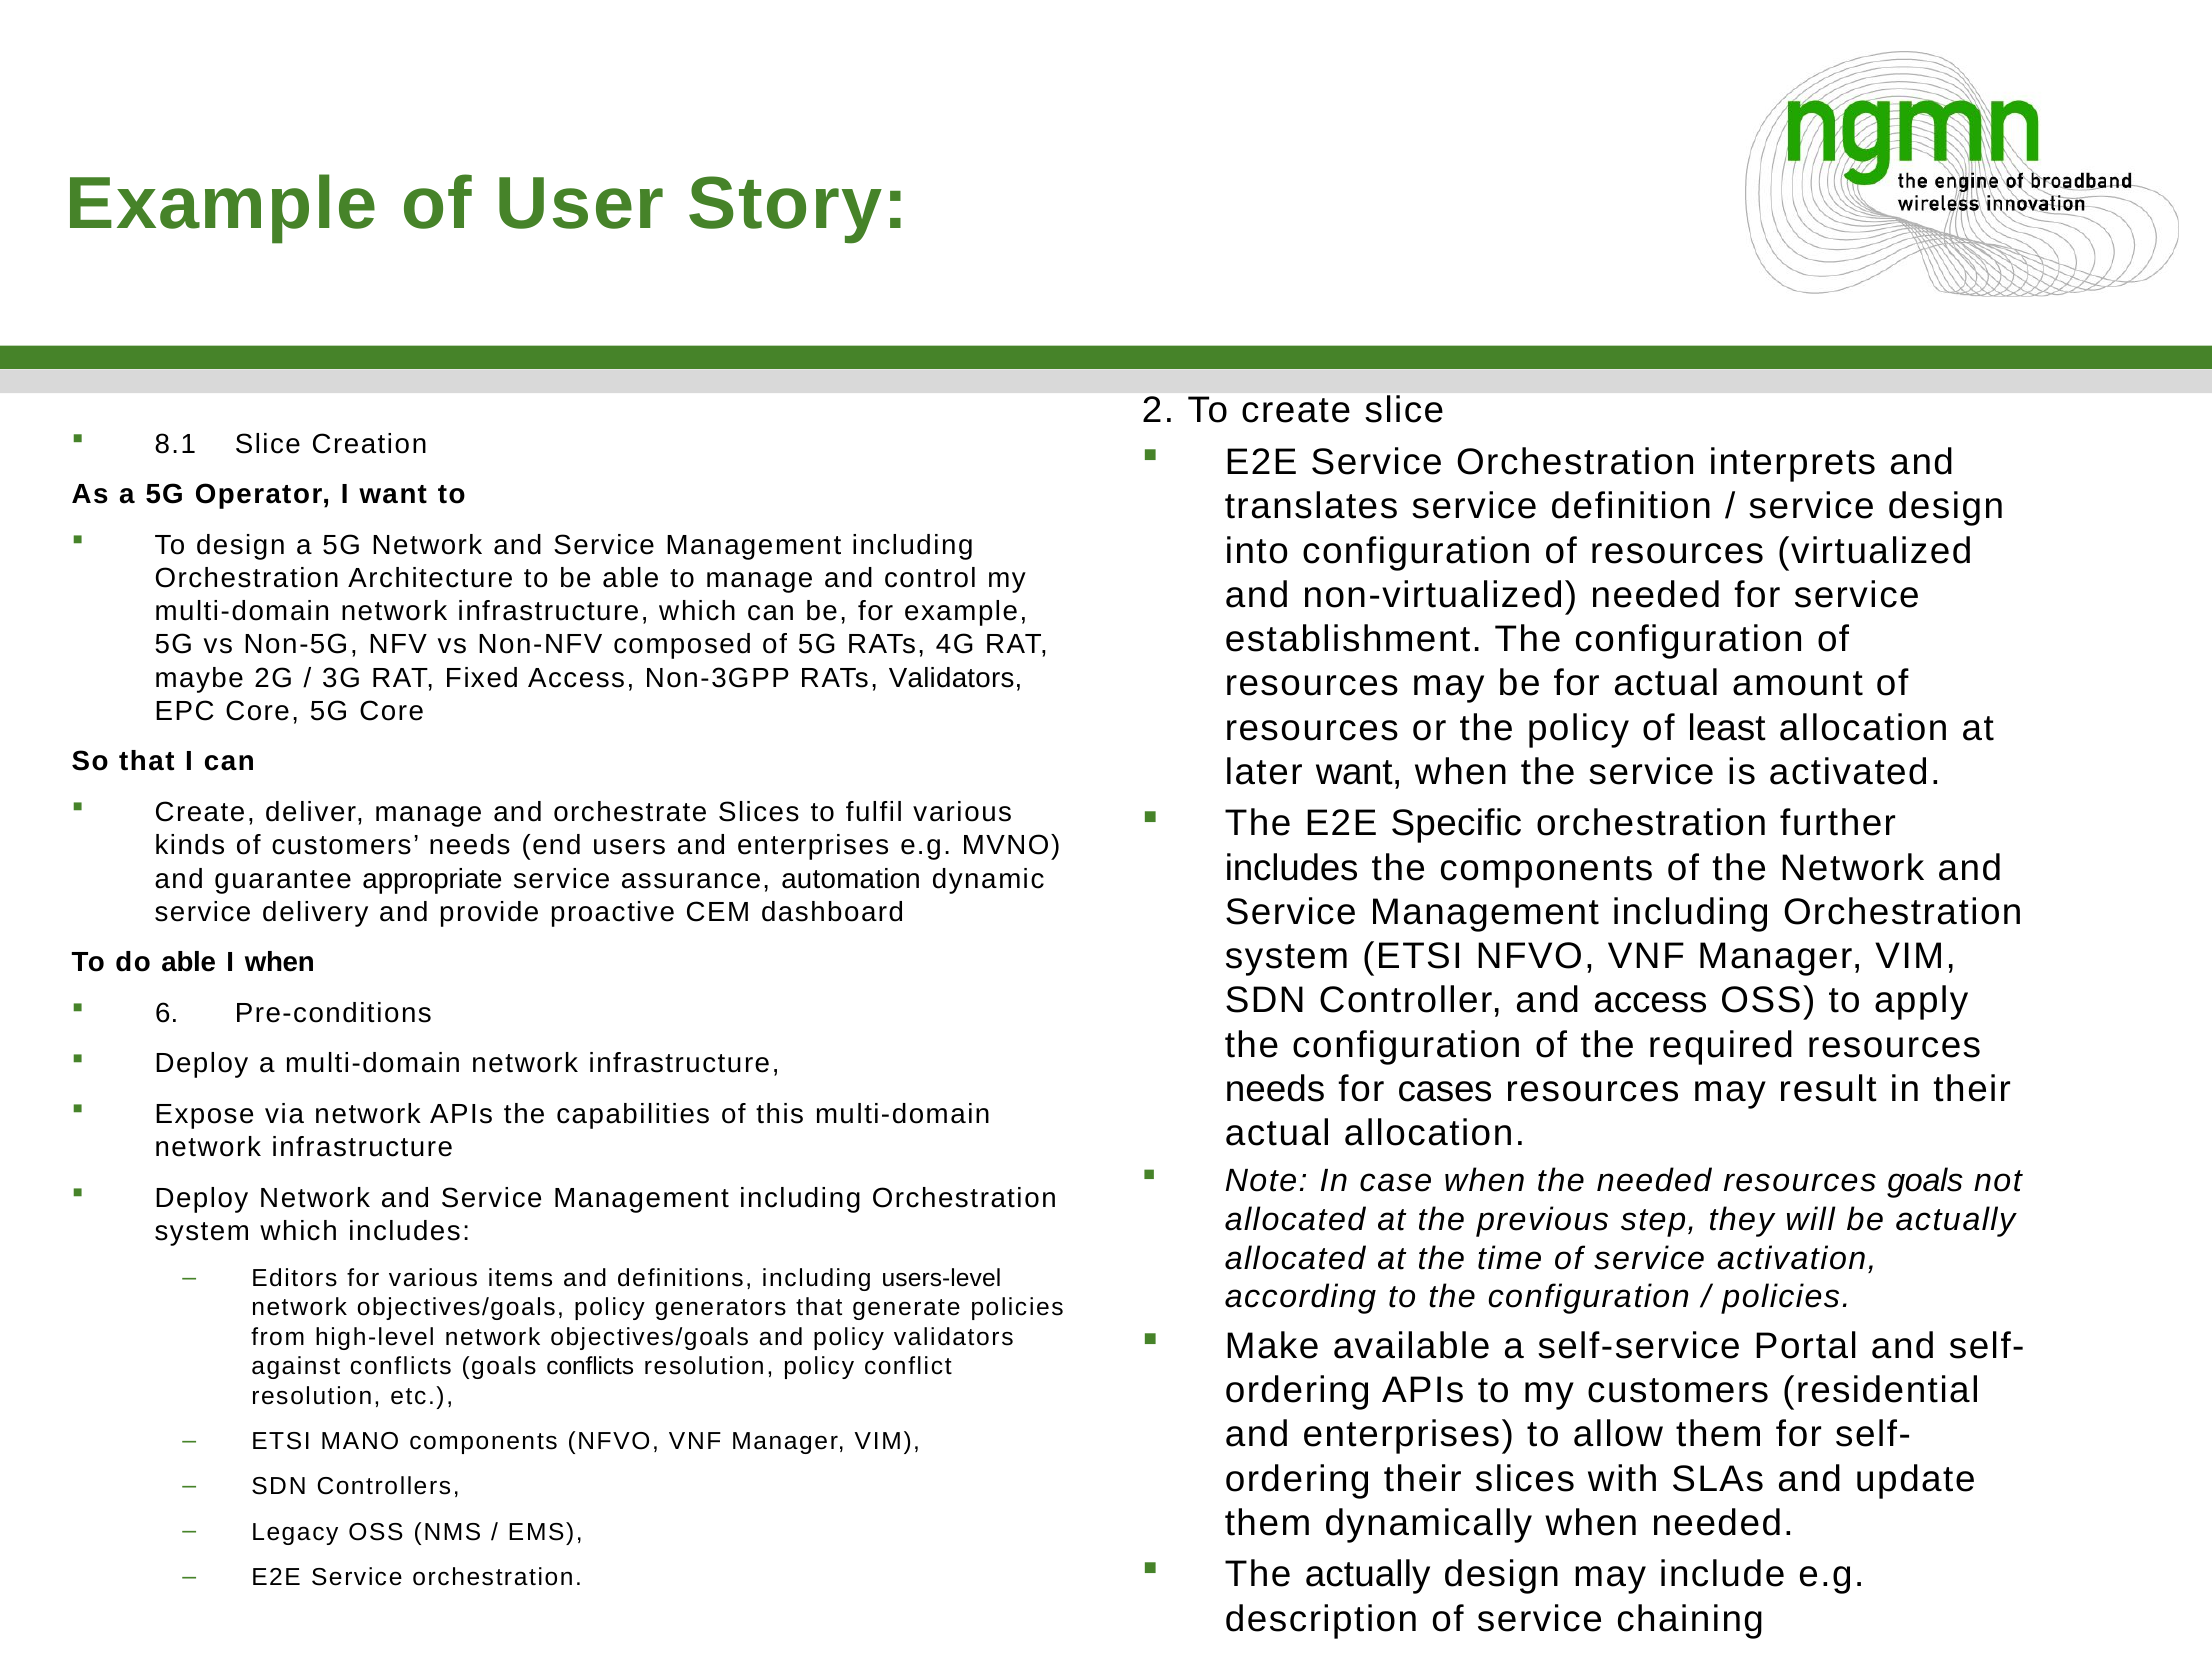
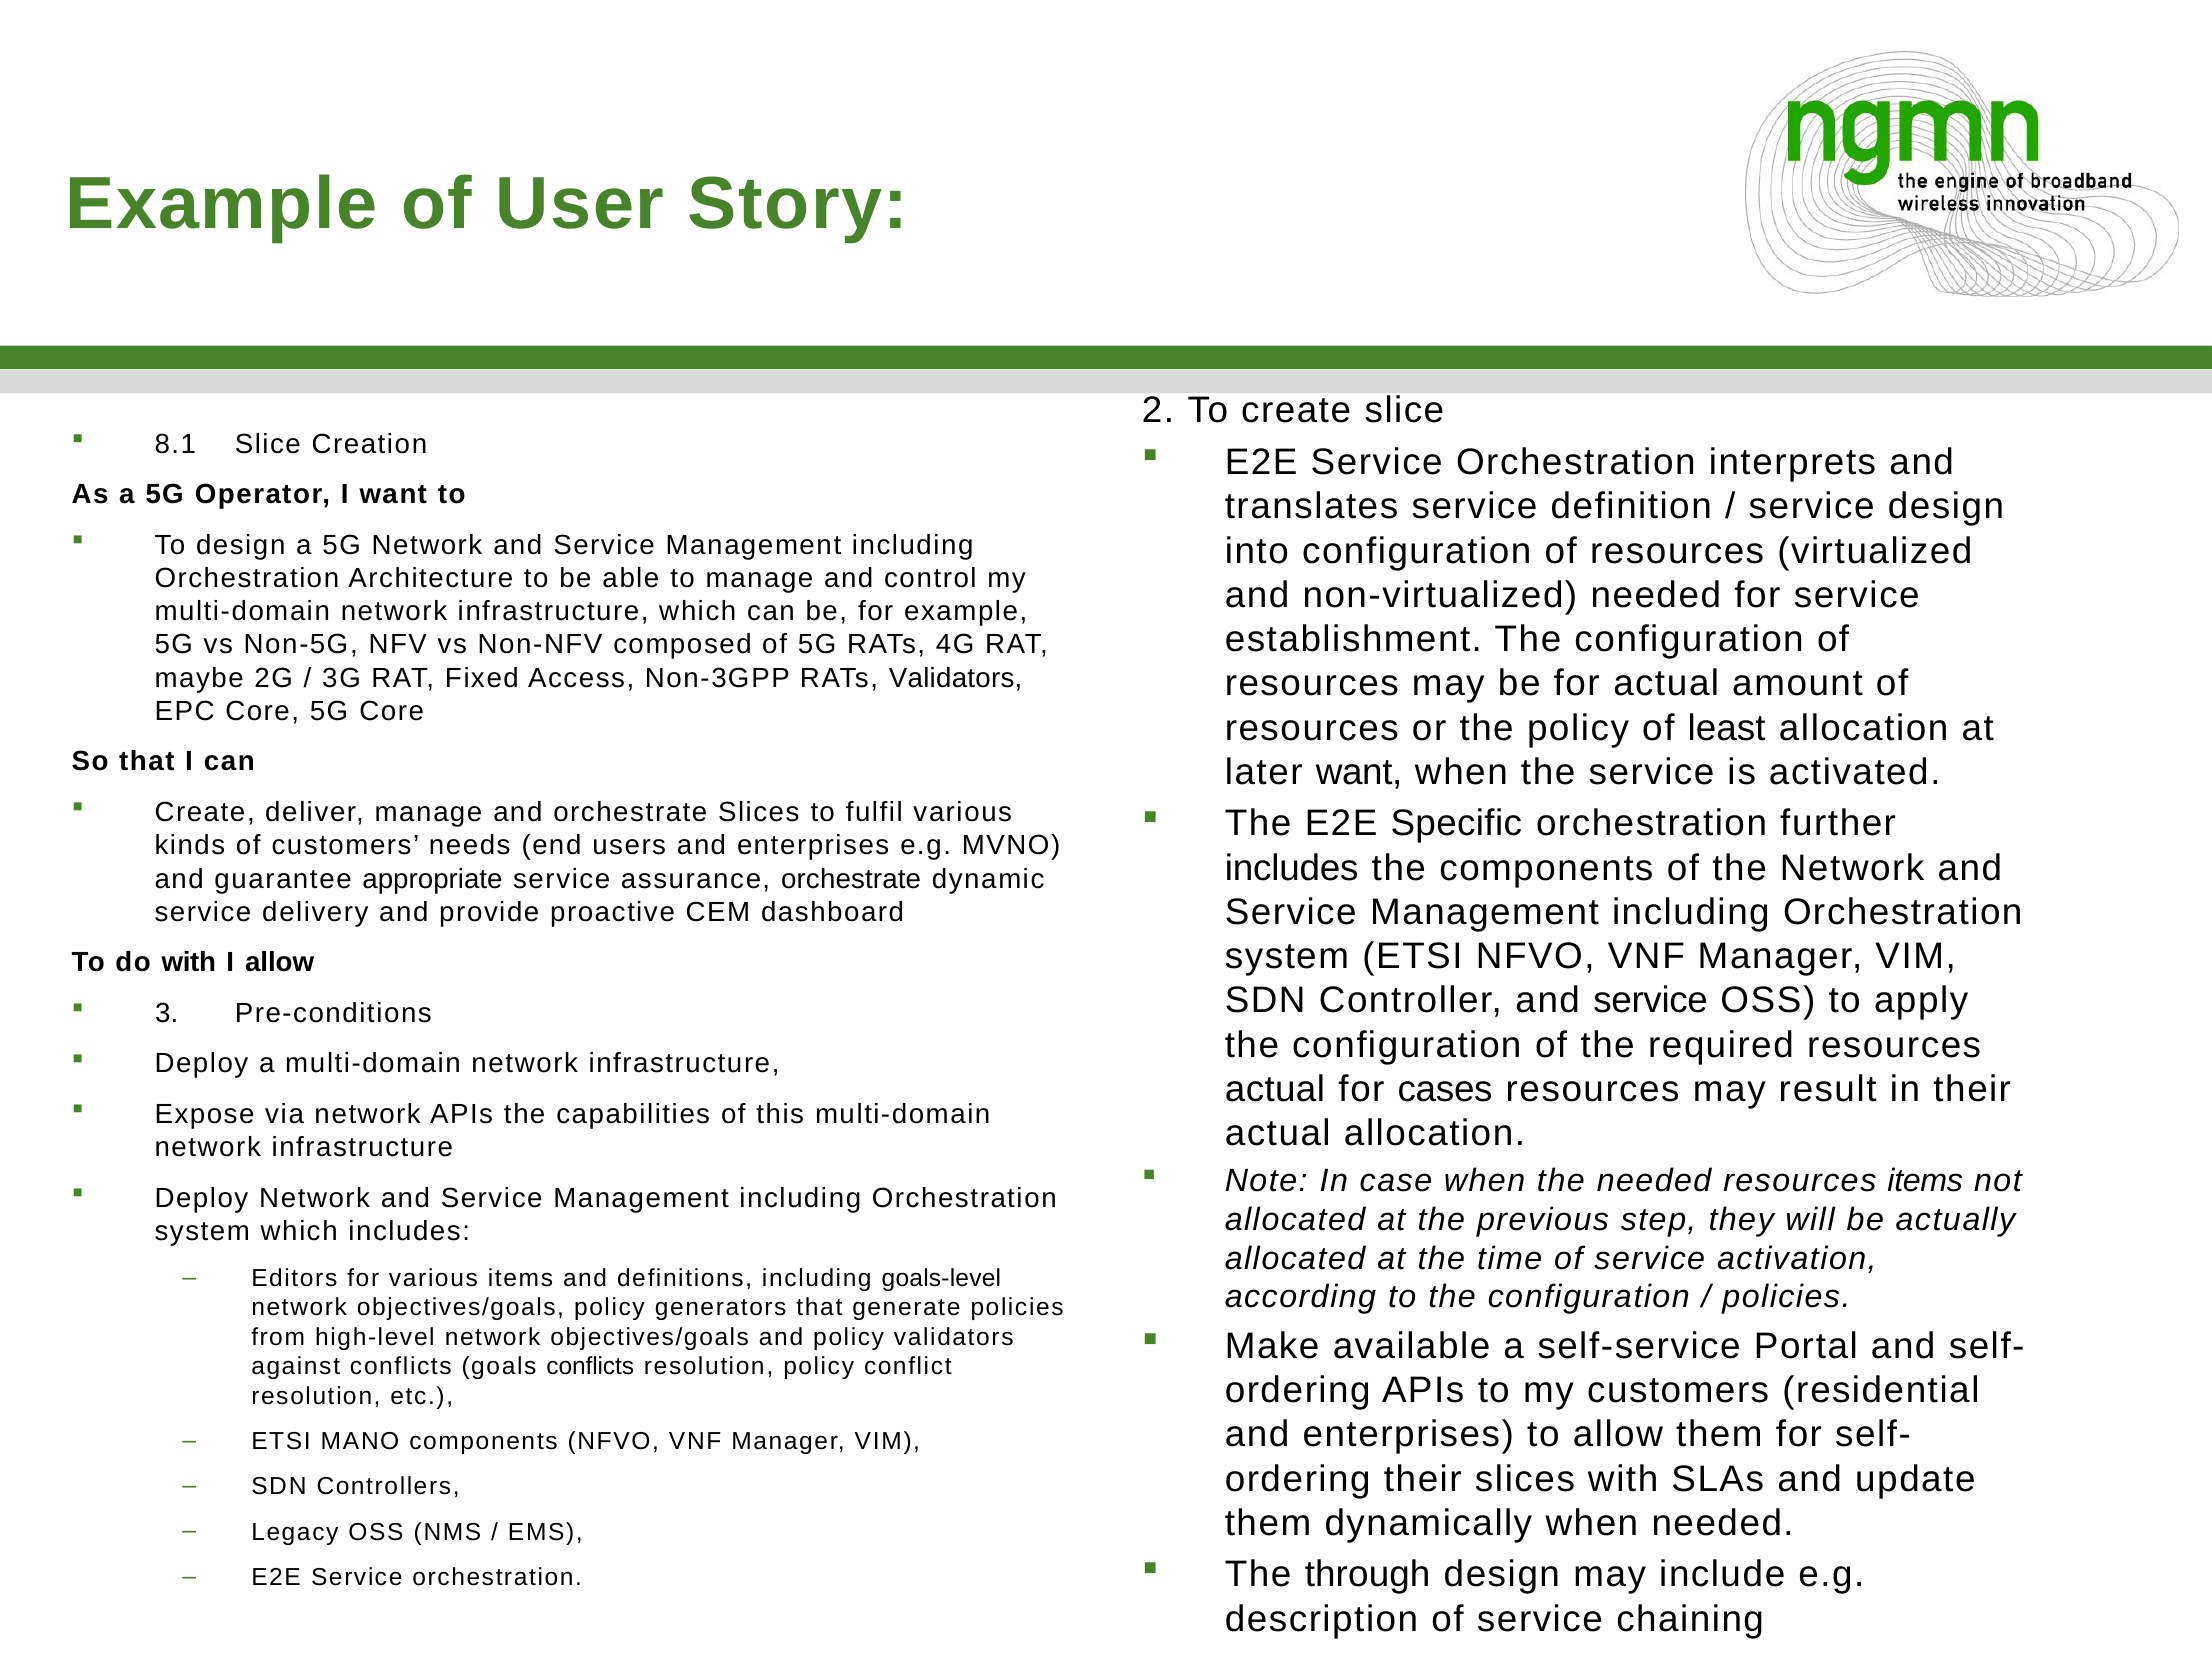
assurance automation: automation -> orchestrate (851, 879)
do able: able -> with (189, 963)
I when: when -> allow (280, 963)
Controller and access: access -> service (1651, 1001)
6: 6 -> 3 (167, 1013)
needs: needs -> actual (1275, 1089)
resources goals: goals -> items (1925, 1181)
users-level: users-level -> goals-level (941, 1278)
The actually: actually -> through (1368, 1575)
